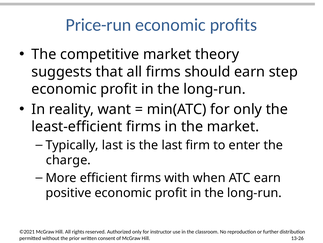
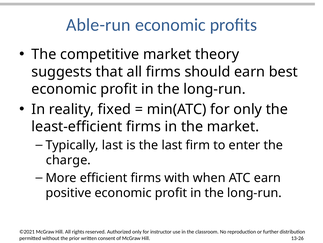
Price-run: Price-run -> Able-run (98, 25)
step: step -> best (283, 72)
want: want -> fixed (114, 109)
